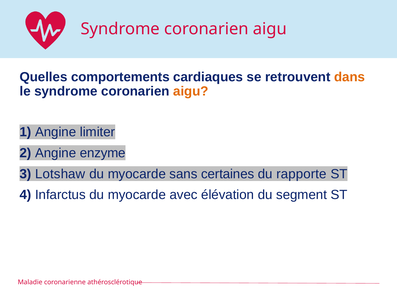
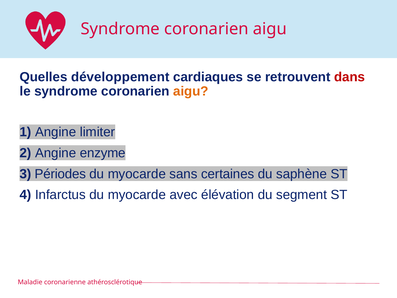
comportements: comportements -> développement (120, 77)
dans colour: orange -> red (350, 77)
Lotshaw: Lotshaw -> Périodes (60, 174)
rapporte: rapporte -> saphène (302, 174)
